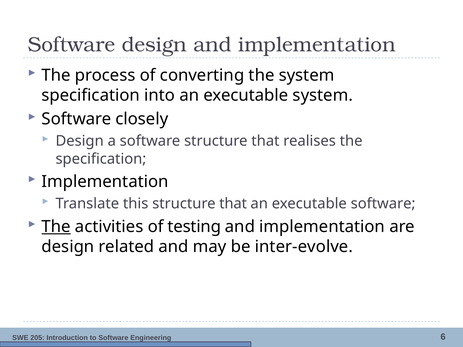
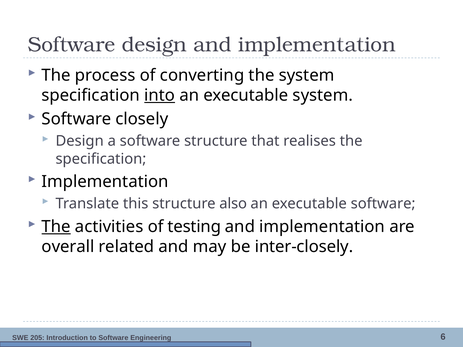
into underline: none -> present (160, 95)
this structure that: that -> also (233, 204)
design: design -> overall (68, 247)
inter-evolve: inter-evolve -> inter-closely (304, 247)
